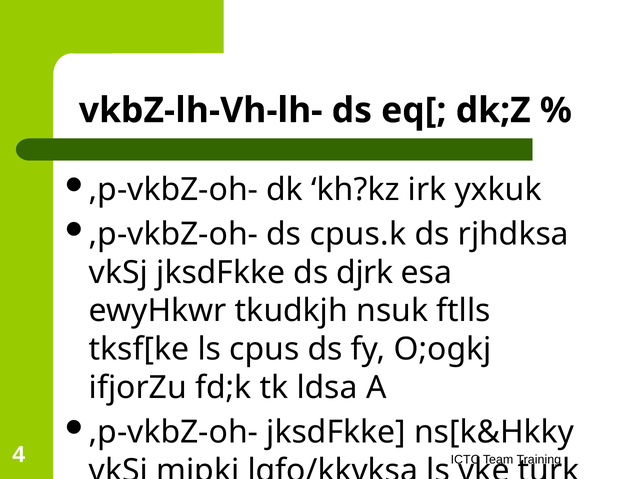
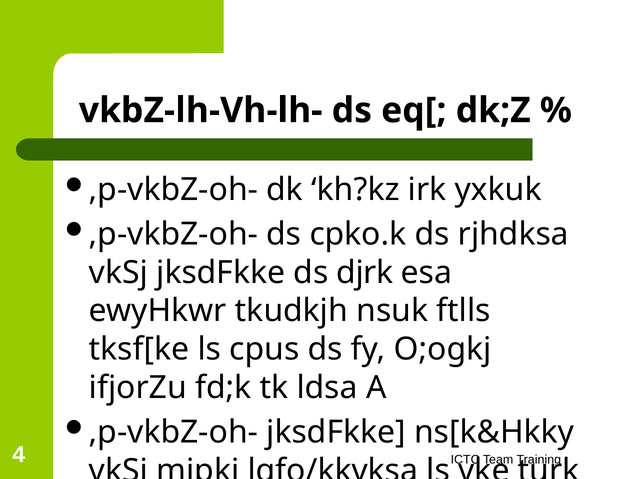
cpus.k: cpus.k -> cpko.k (358, 234)
